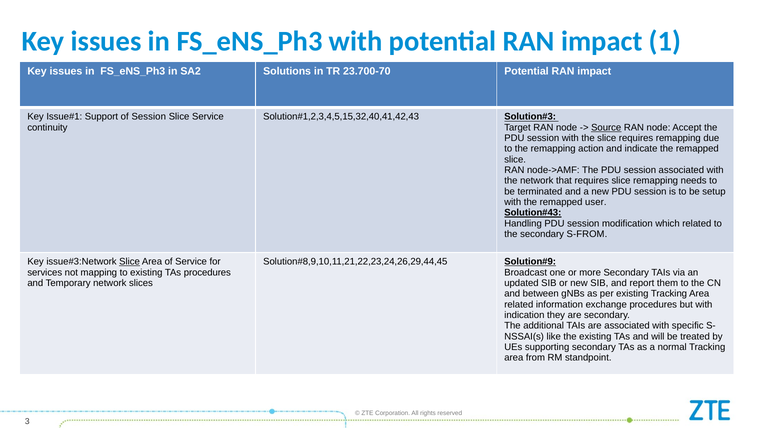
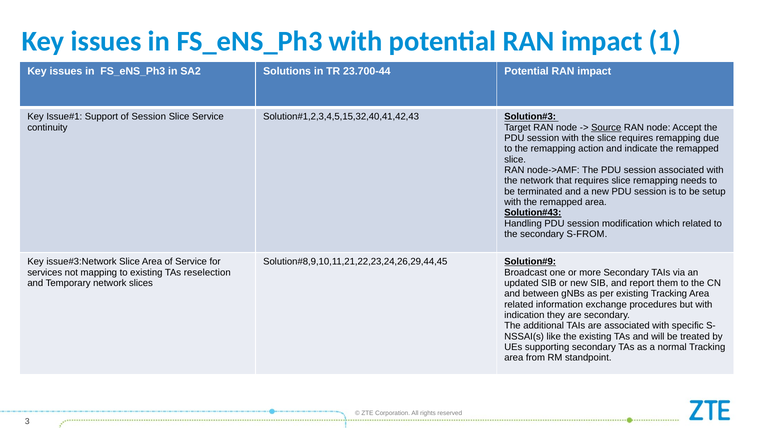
23.700-70: 23.700-70 -> 23.700-44 (367, 71)
remapped user: user -> area (596, 202)
Slice underline: present -> none (130, 261)
TAs procedures: procedures -> reselection (207, 272)
